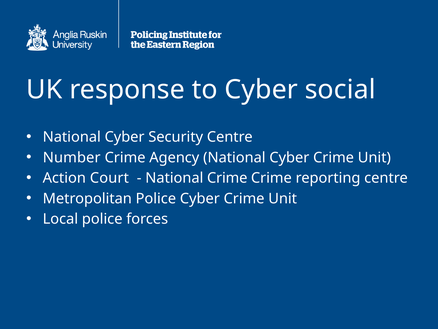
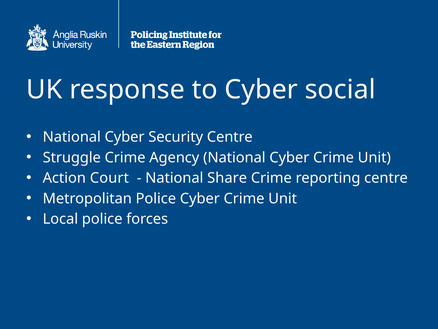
Number: Number -> Struggle (72, 157)
National Crime: Crime -> Share (227, 178)
